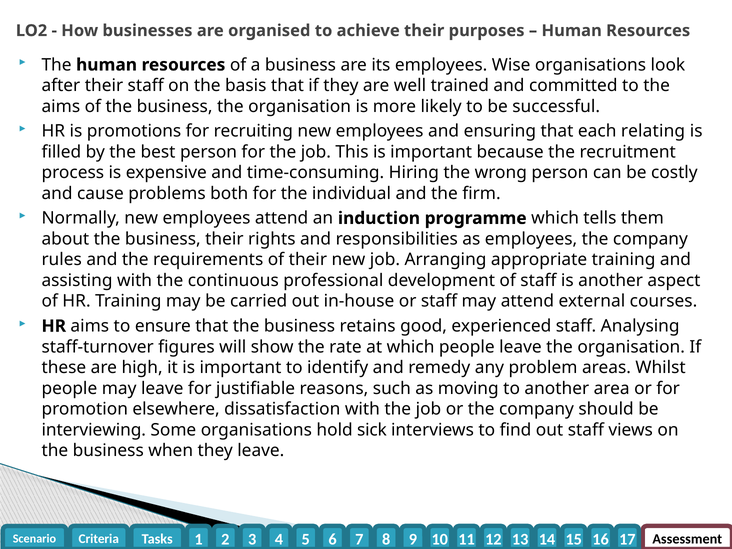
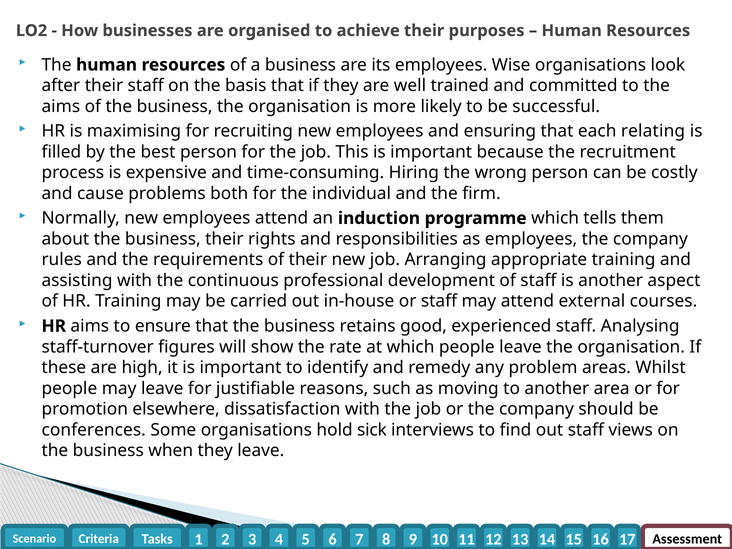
promotions: promotions -> maximising (134, 131)
interviewing: interviewing -> conferences (94, 430)
